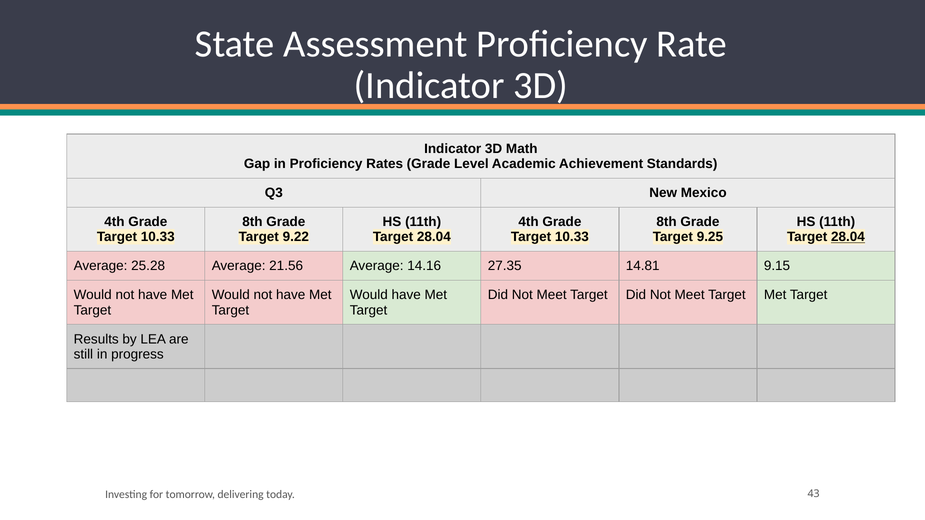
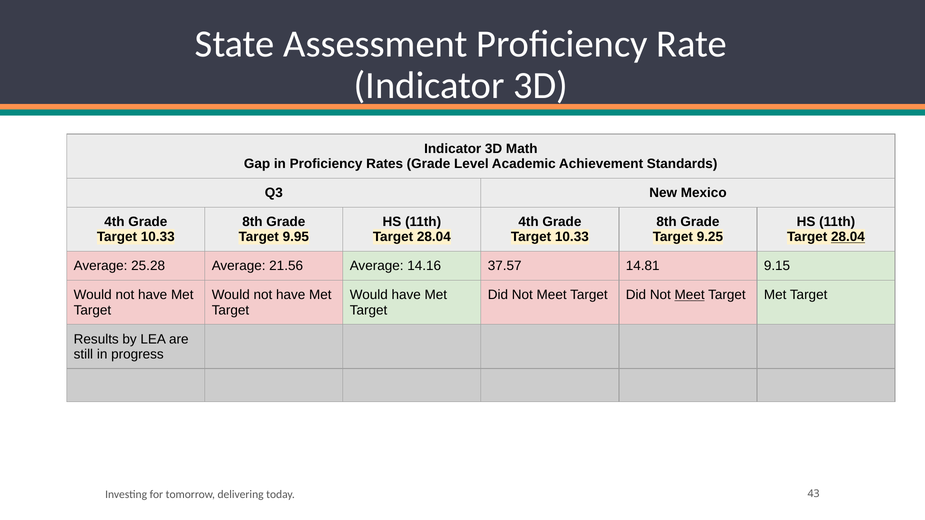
9.22: 9.22 -> 9.95 (296, 237)
27.35: 27.35 -> 37.57 (505, 266)
Meet underline: none -> present (690, 295)
